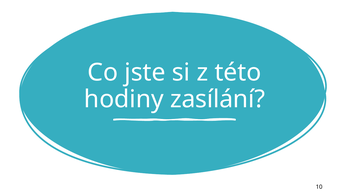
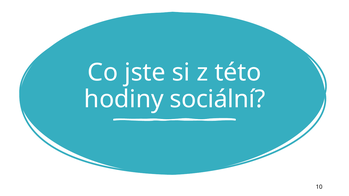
zasílání: zasílání -> sociální (218, 99)
